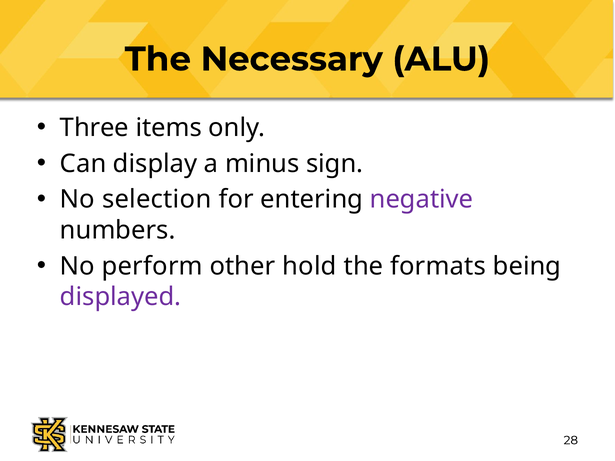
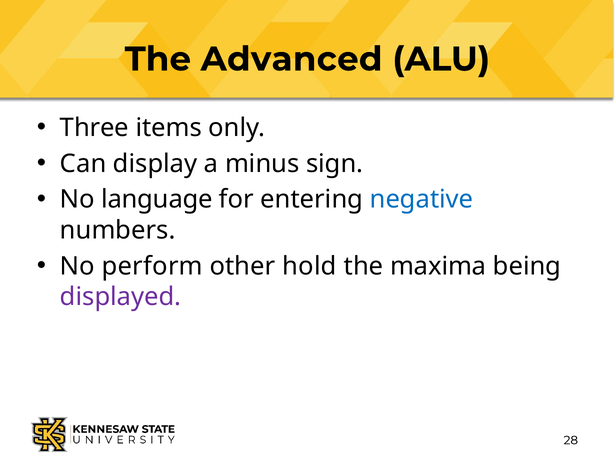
Necessary: Necessary -> Advanced (292, 59)
selection: selection -> language (157, 200)
negative colour: purple -> blue (422, 200)
formats: formats -> maxima (438, 266)
